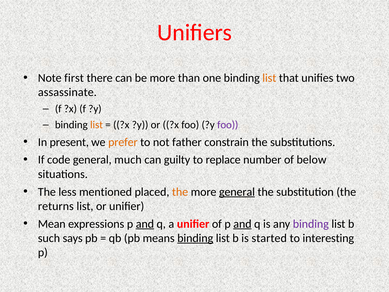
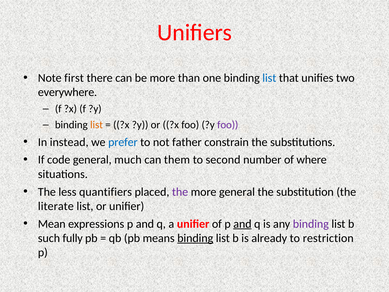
list colour: orange -> blue (269, 78)
assassinate: assassinate -> everywhere (68, 92)
present: present -> instead (69, 142)
prefer colour: orange -> blue (123, 142)
guilty: guilty -> them (177, 160)
replace: replace -> second (223, 160)
below: below -> where (312, 160)
mentioned: mentioned -> quantifiers (105, 192)
the colour: orange -> purple (180, 192)
general underline: present -> none (237, 192)
returns: returns -> literate (56, 206)
and underline: present -> none (145, 224)
says: says -> fully (73, 238)
started: started -> already (269, 238)
interesting: interesting -> restriction (328, 238)
